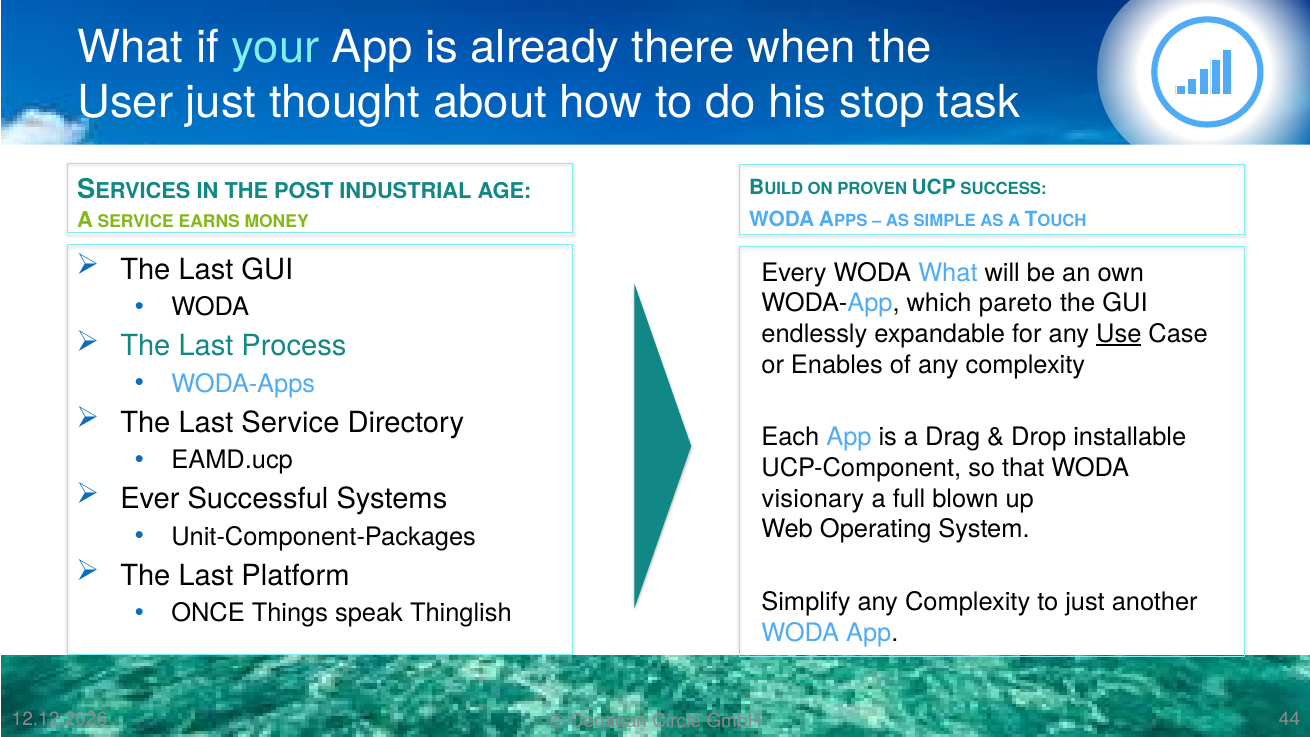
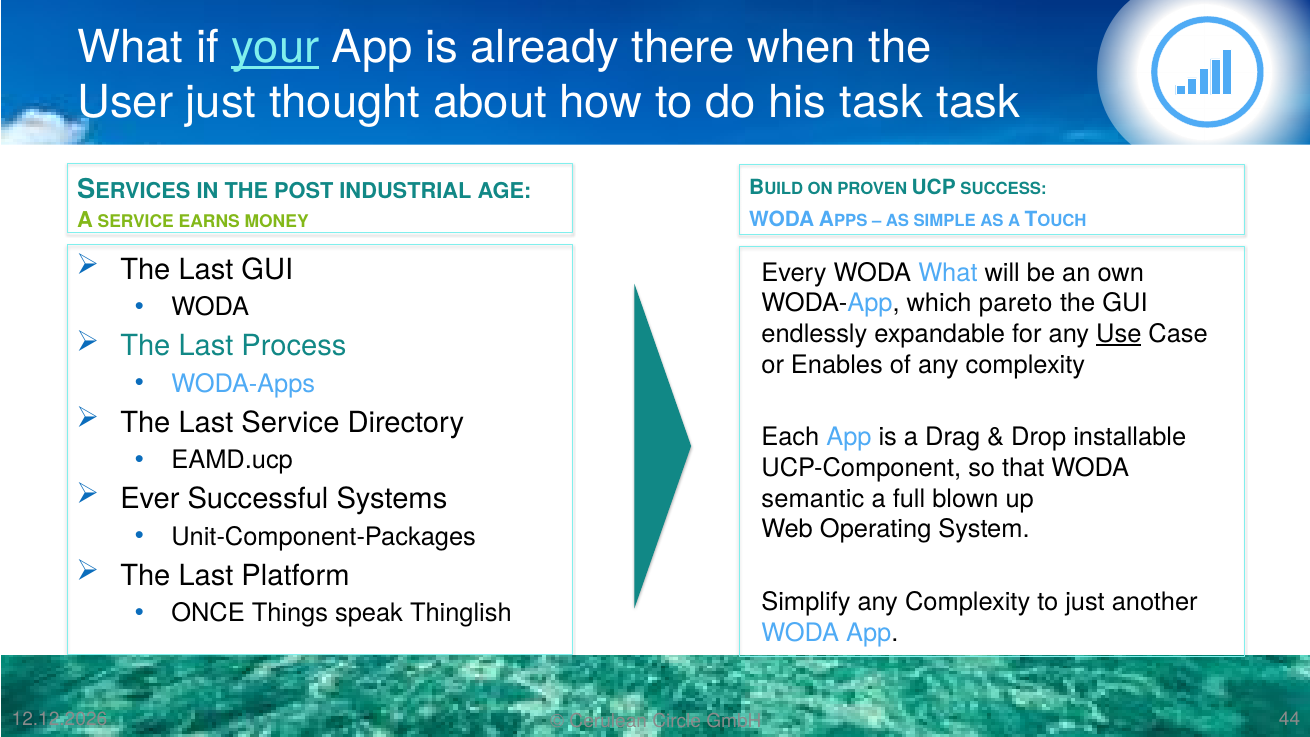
your underline: none -> present (275, 48)
his stop: stop -> task (881, 102)
visionary: visionary -> semantic (813, 499)
